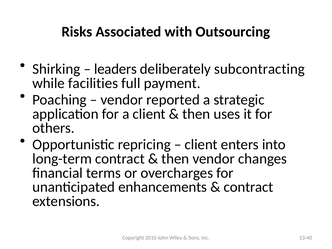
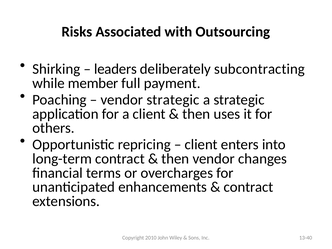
facilities: facilities -> member (93, 83)
vendor reported: reported -> strategic (173, 100)
